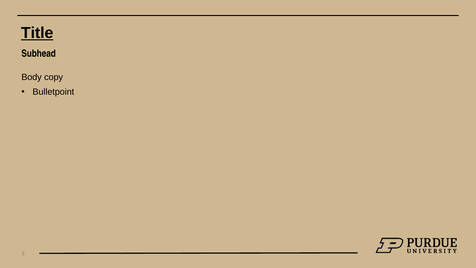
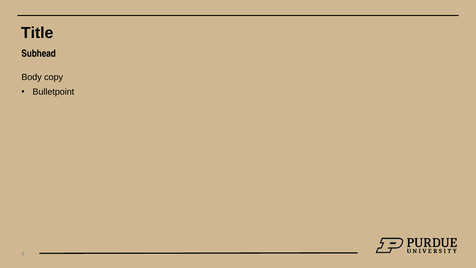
Title underline: present -> none (37, 33)
